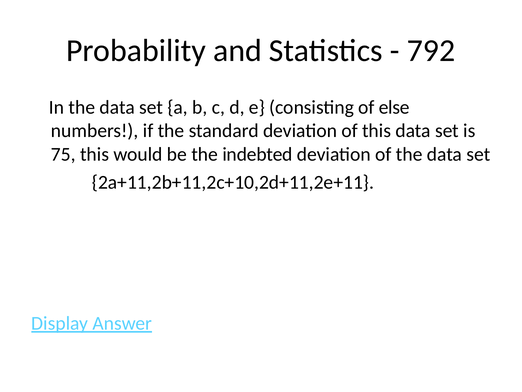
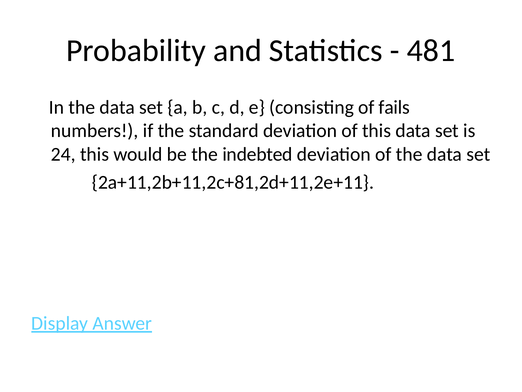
792: 792 -> 481 (431, 51)
else: else -> fails (394, 107)
75: 75 -> 24 (63, 154)
2a+11,2b+11,2c+10,2d+11,2e+11: 2a+11,2b+11,2c+10,2d+11,2e+11 -> 2a+11,2b+11,2c+81,2d+11,2e+11 (233, 182)
